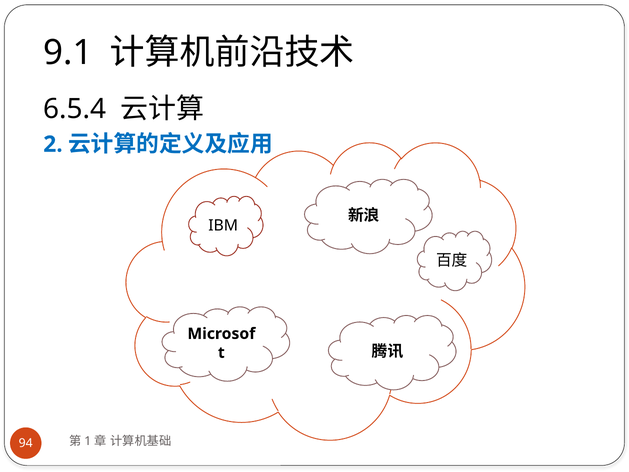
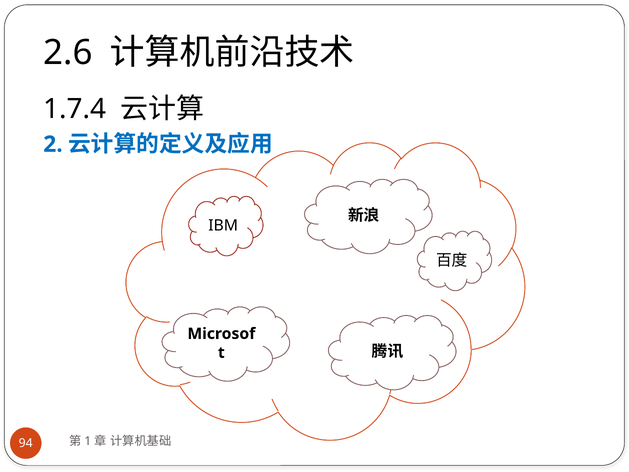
9.1: 9.1 -> 2.6 (68, 53)
6.5.4: 6.5.4 -> 1.7.4 (75, 109)
